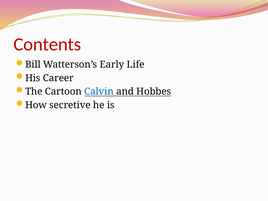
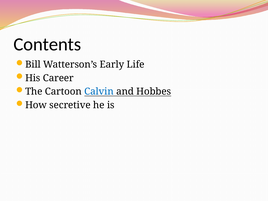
Contents colour: red -> black (47, 44)
